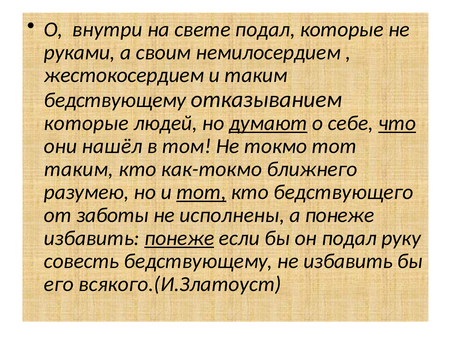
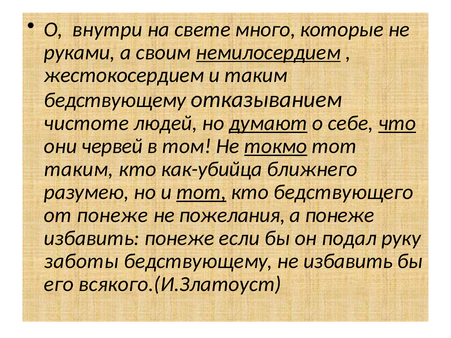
свете подал: подал -> много (265, 29)
немилосердием underline: none -> present (268, 52)
которые: которые -> чистоте (86, 123)
нашёл: нашёл -> червей (112, 146)
токмо underline: none -> present (276, 146)
как-токмо: как-токмо -> как-убийца (212, 169)
от заботы: заботы -> понеже (112, 215)
исполнены: исполнены -> пожелания (232, 215)
понеже underline: present -> none (179, 238)
совесть: совесть -> заботы (81, 261)
